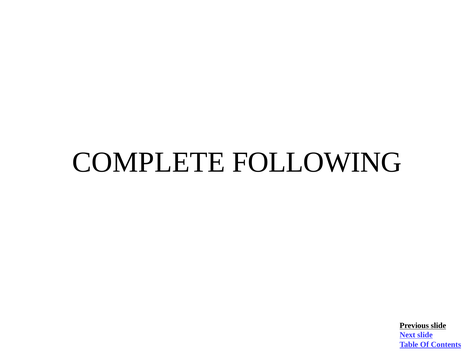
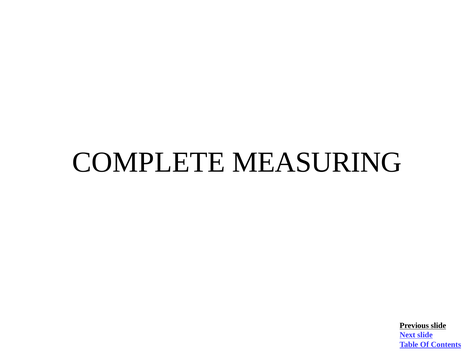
FOLLOWING: FOLLOWING -> MEASURING (317, 162)
